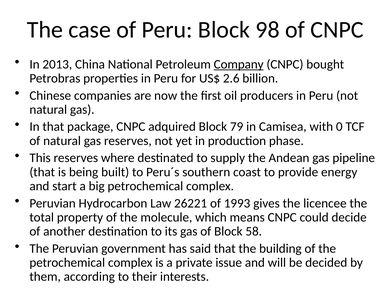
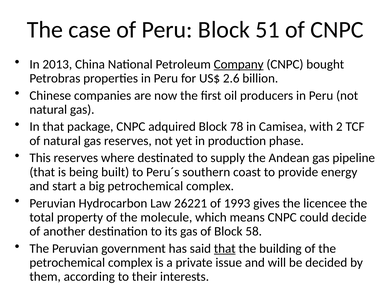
98: 98 -> 51 (268, 30)
79: 79 -> 78 (237, 127)
0: 0 -> 2 (339, 127)
that underline: none -> present (225, 249)
